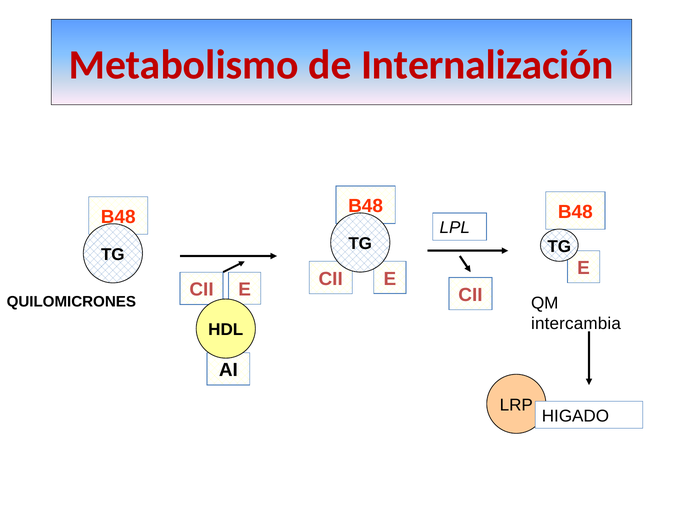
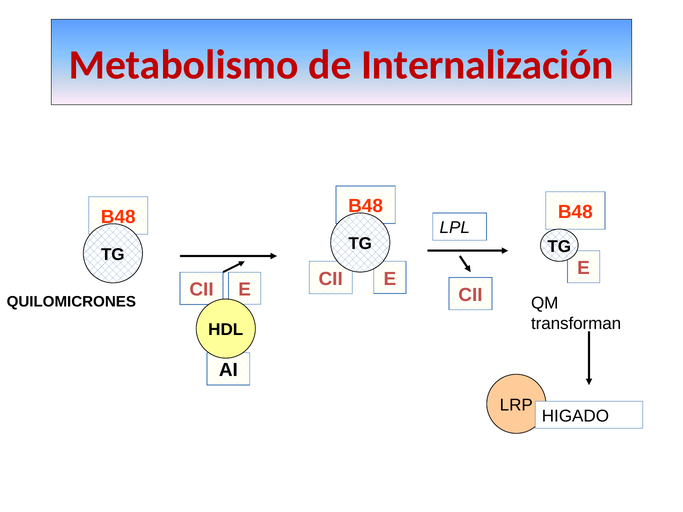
intercambia: intercambia -> transforman (576, 324)
